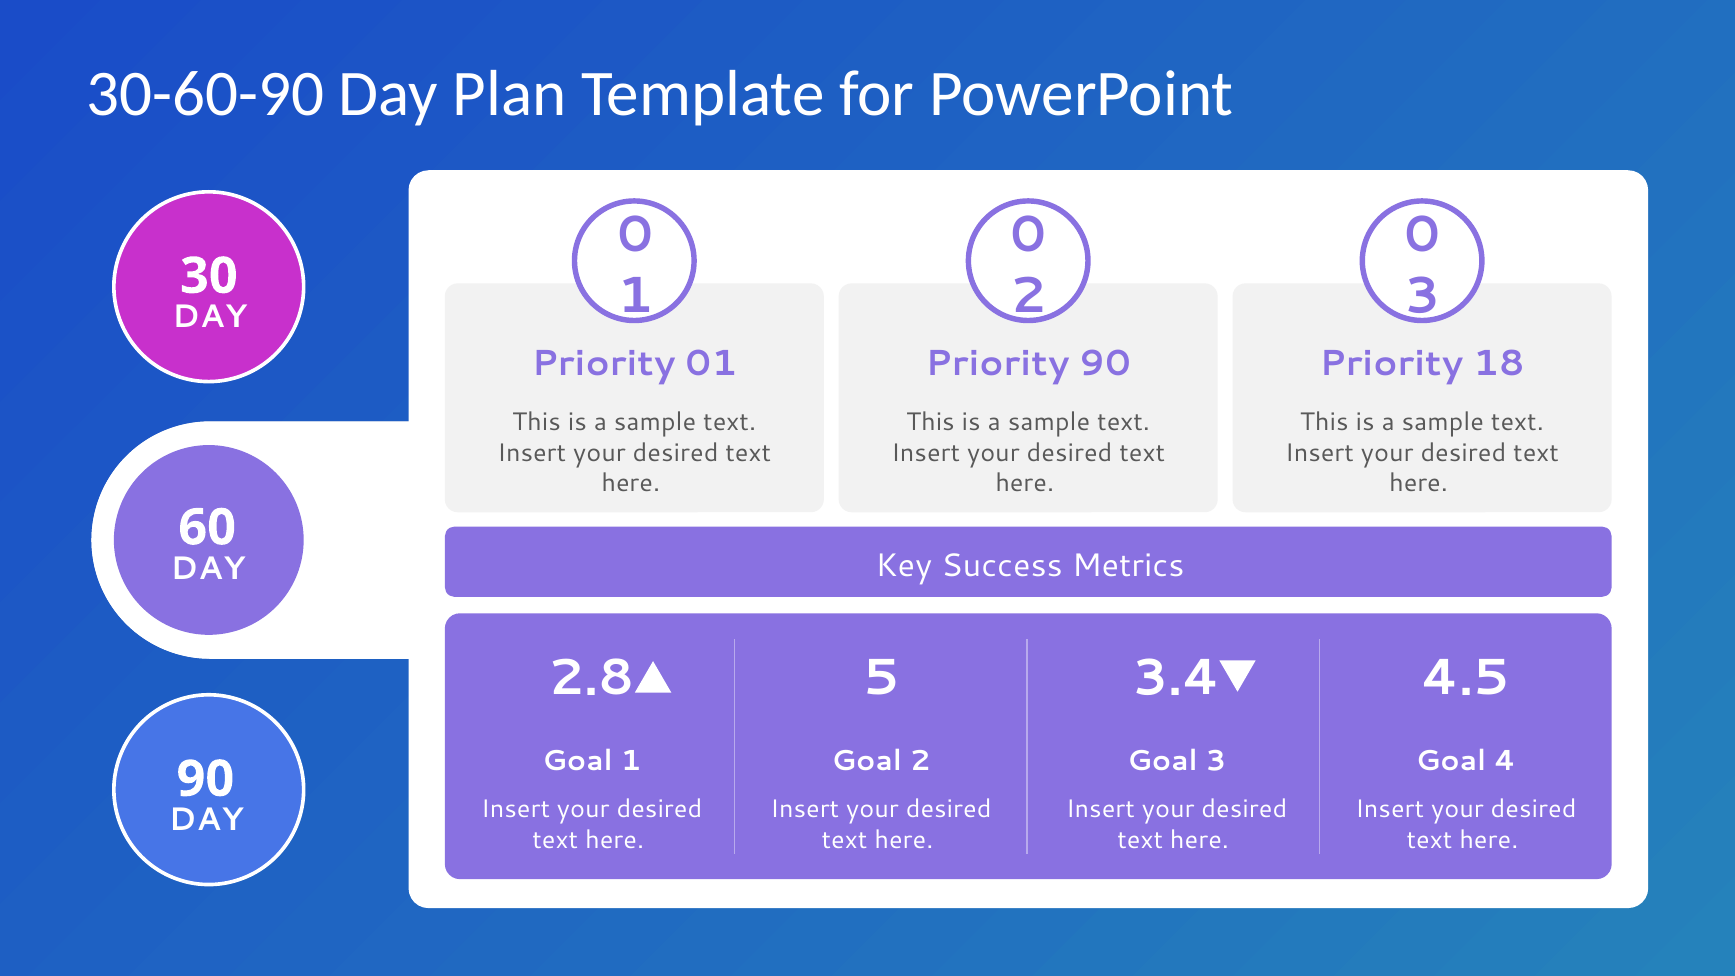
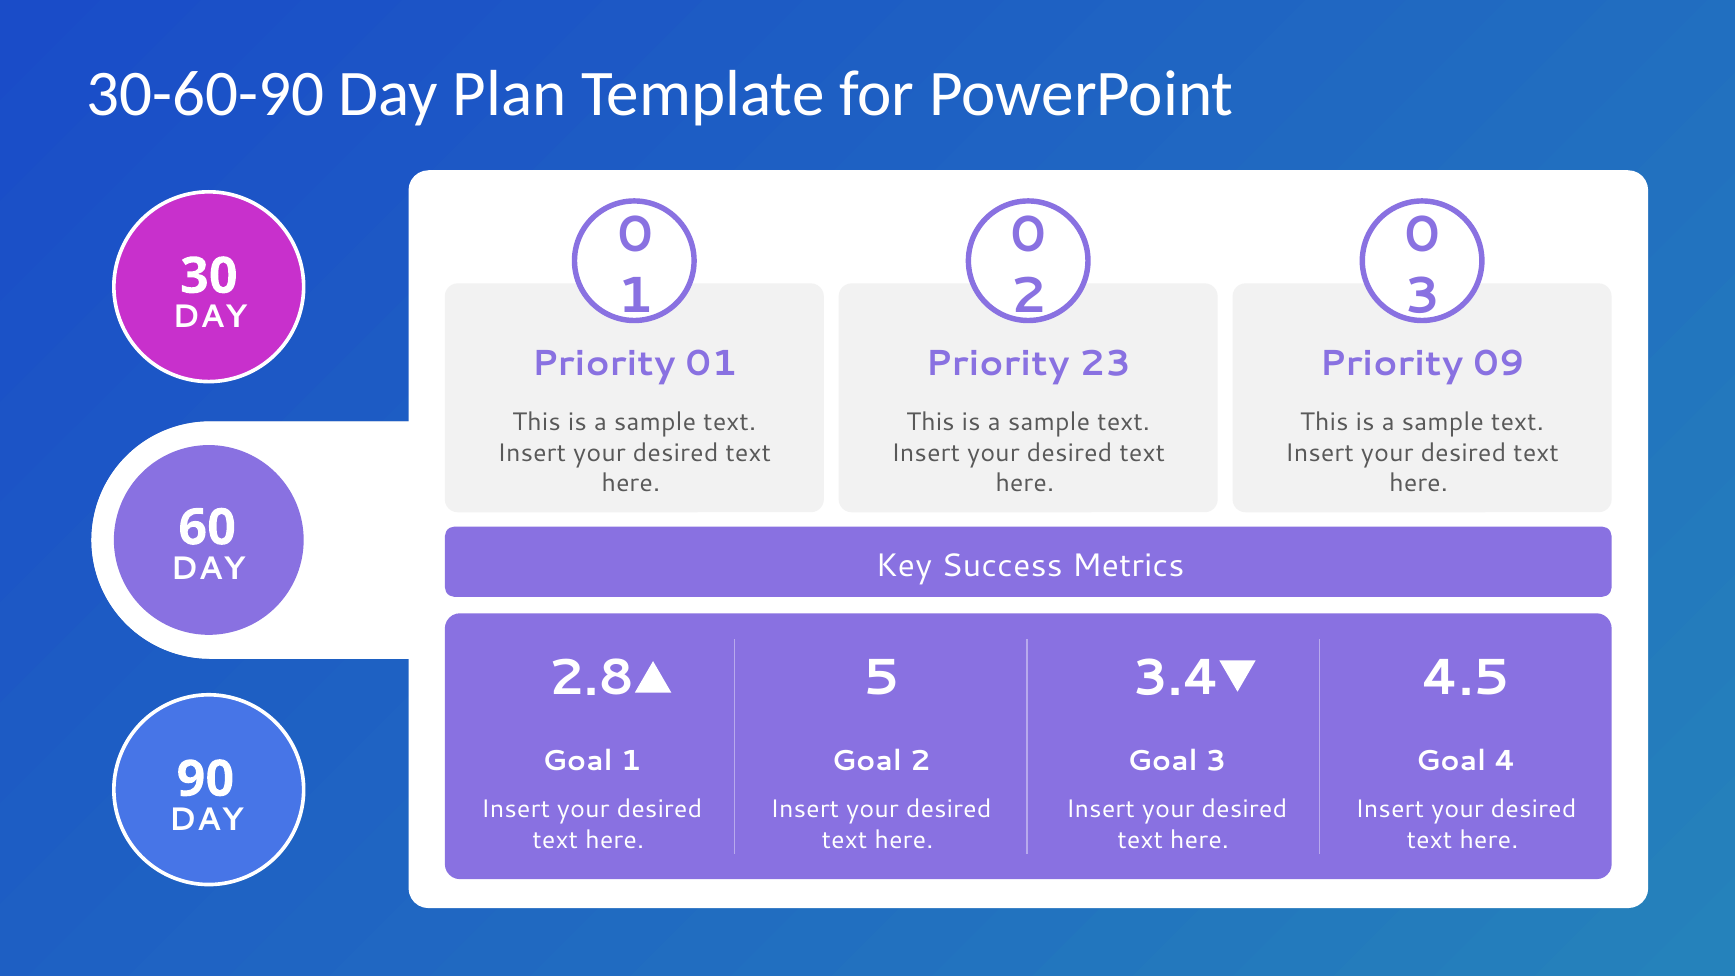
Priority 90: 90 -> 23 (1105, 363)
18: 18 -> 09 (1499, 363)
